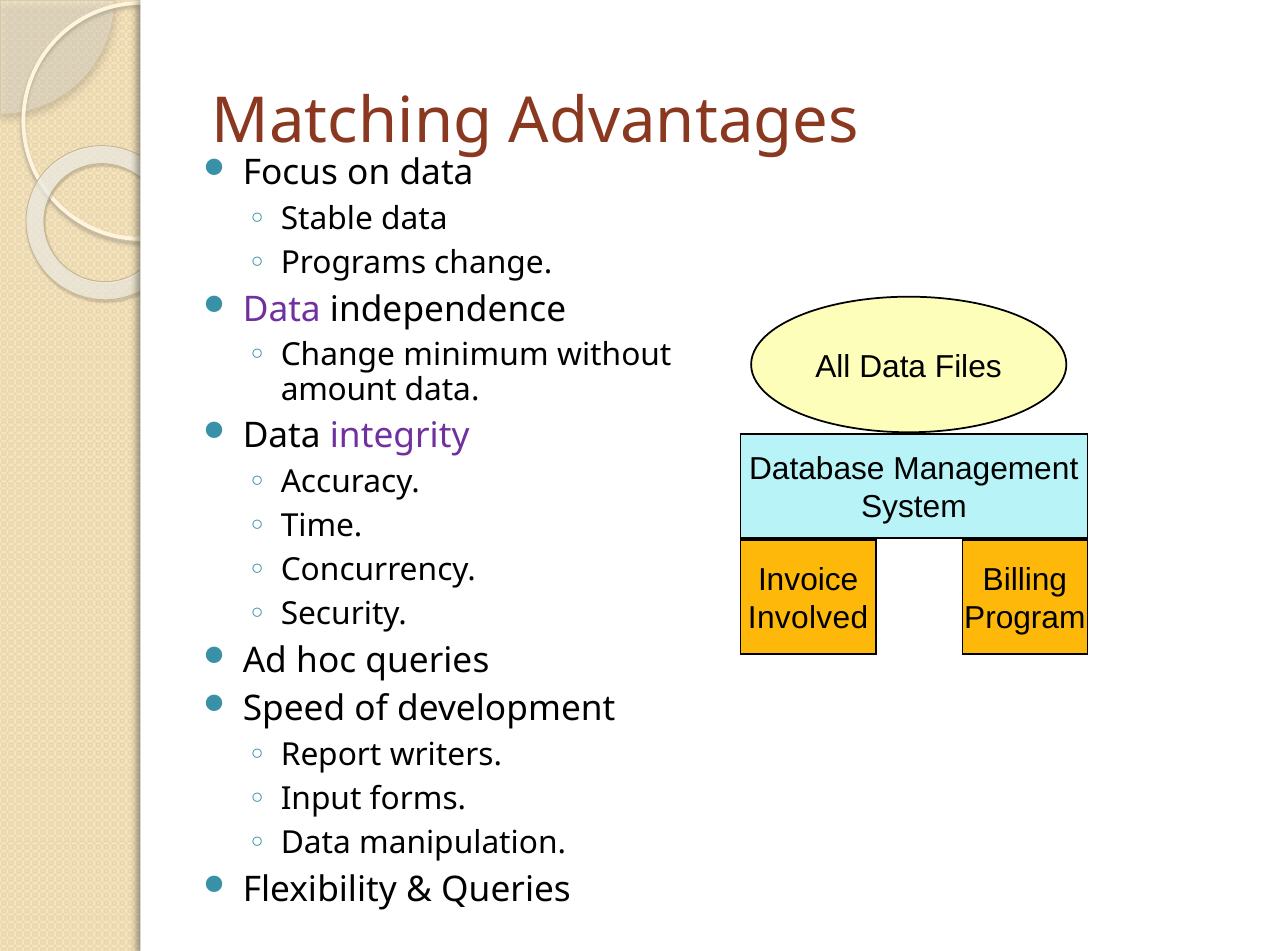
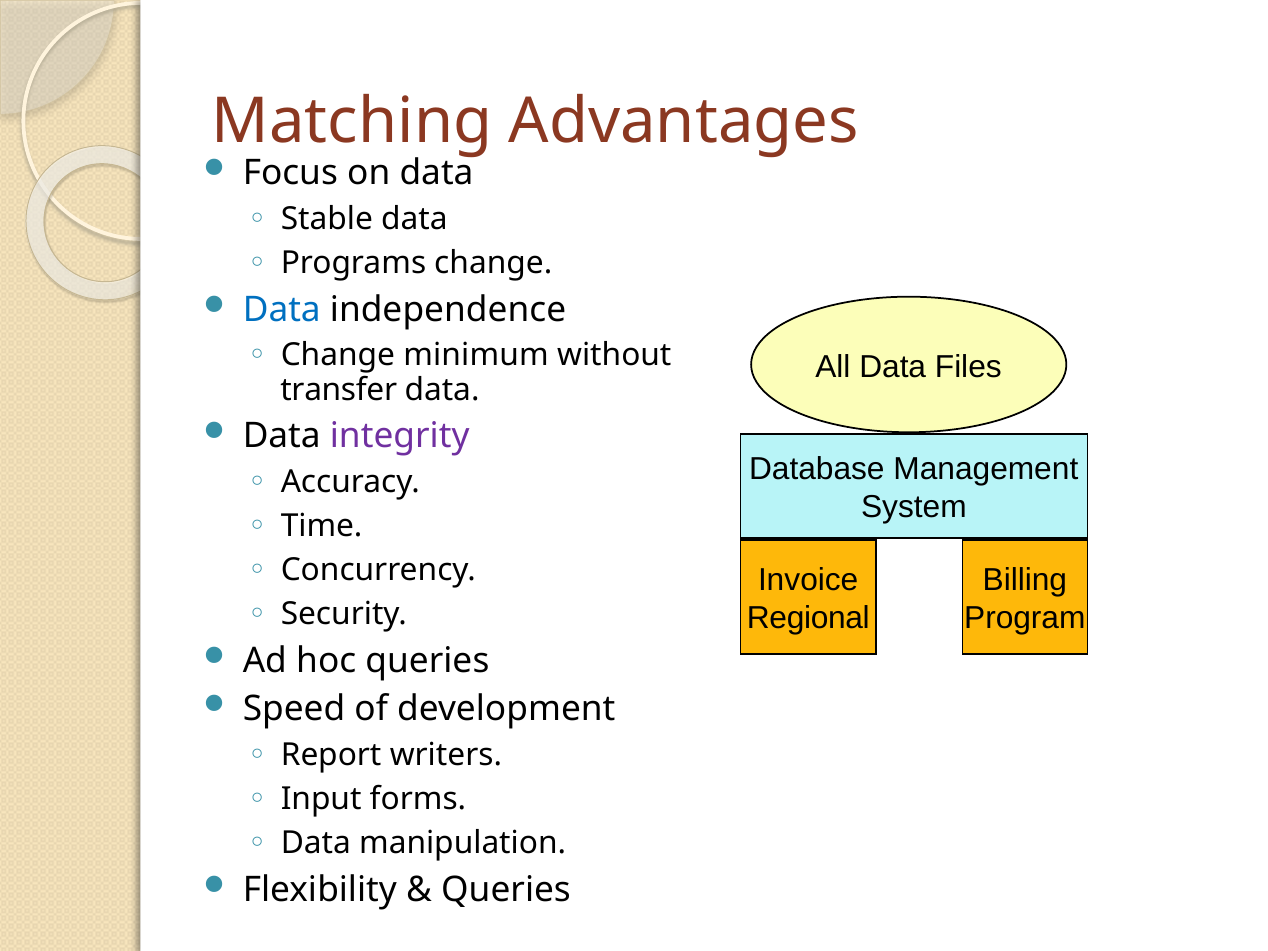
Data colour: purple -> blue (282, 309)
amount: amount -> transfer (339, 390)
Involved: Involved -> Regional (808, 618)
